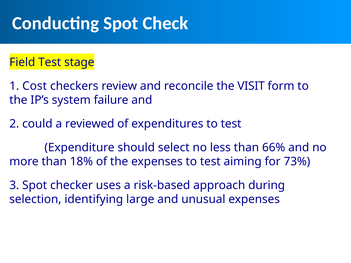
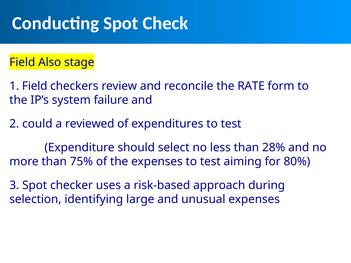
Field Test: Test -> Also (50, 62)
1 Cost: Cost -> Field (35, 86)
VISIT: VISIT -> RATE (251, 86)
66%: 66% -> 28% (274, 148)
18%: 18% -> 75% (81, 162)
73%: 73% -> 80% (297, 162)
